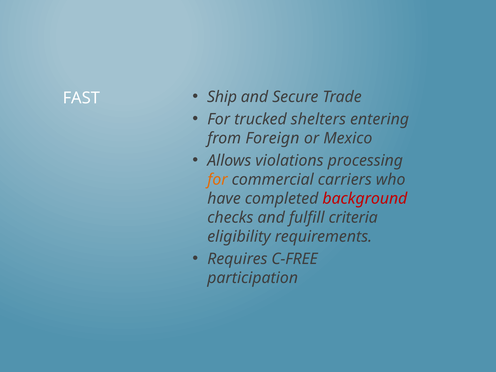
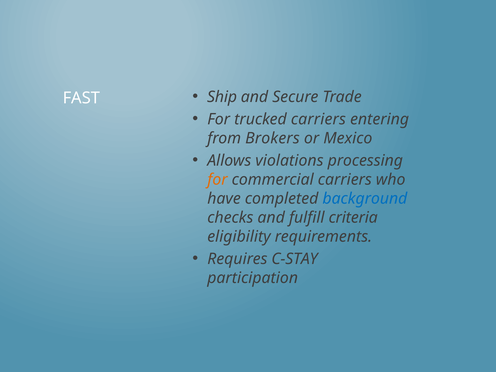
trucked shelters: shelters -> carriers (318, 119)
Foreign: Foreign -> Brokers (272, 138)
background colour: red -> blue (365, 199)
C-FREE: C-FREE -> C-STAY (295, 259)
